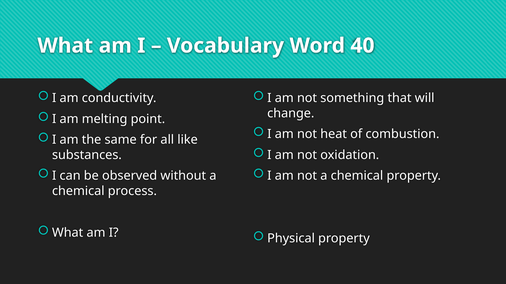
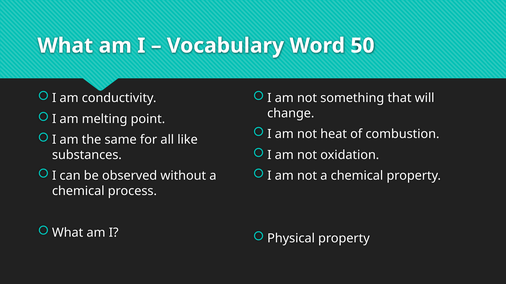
40: 40 -> 50 (362, 46)
